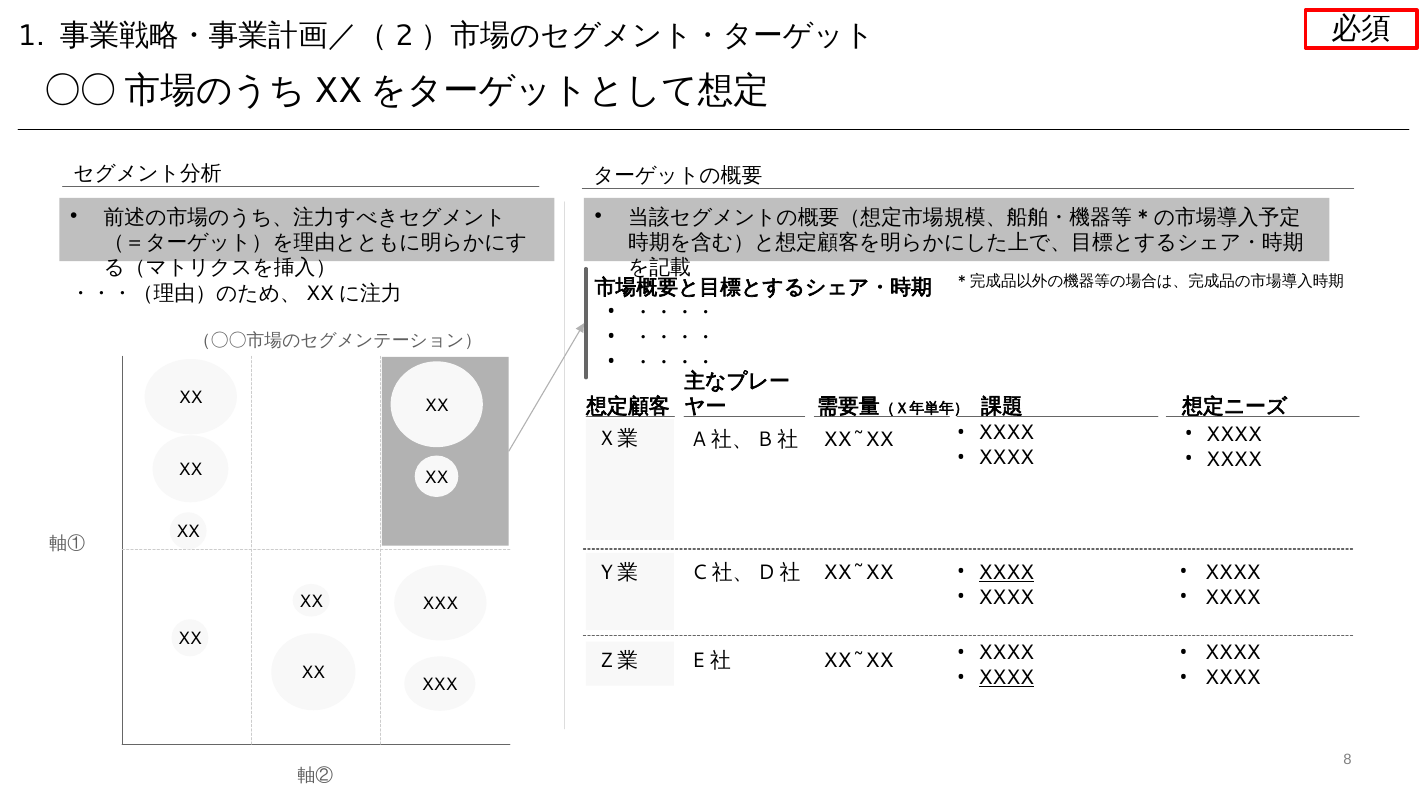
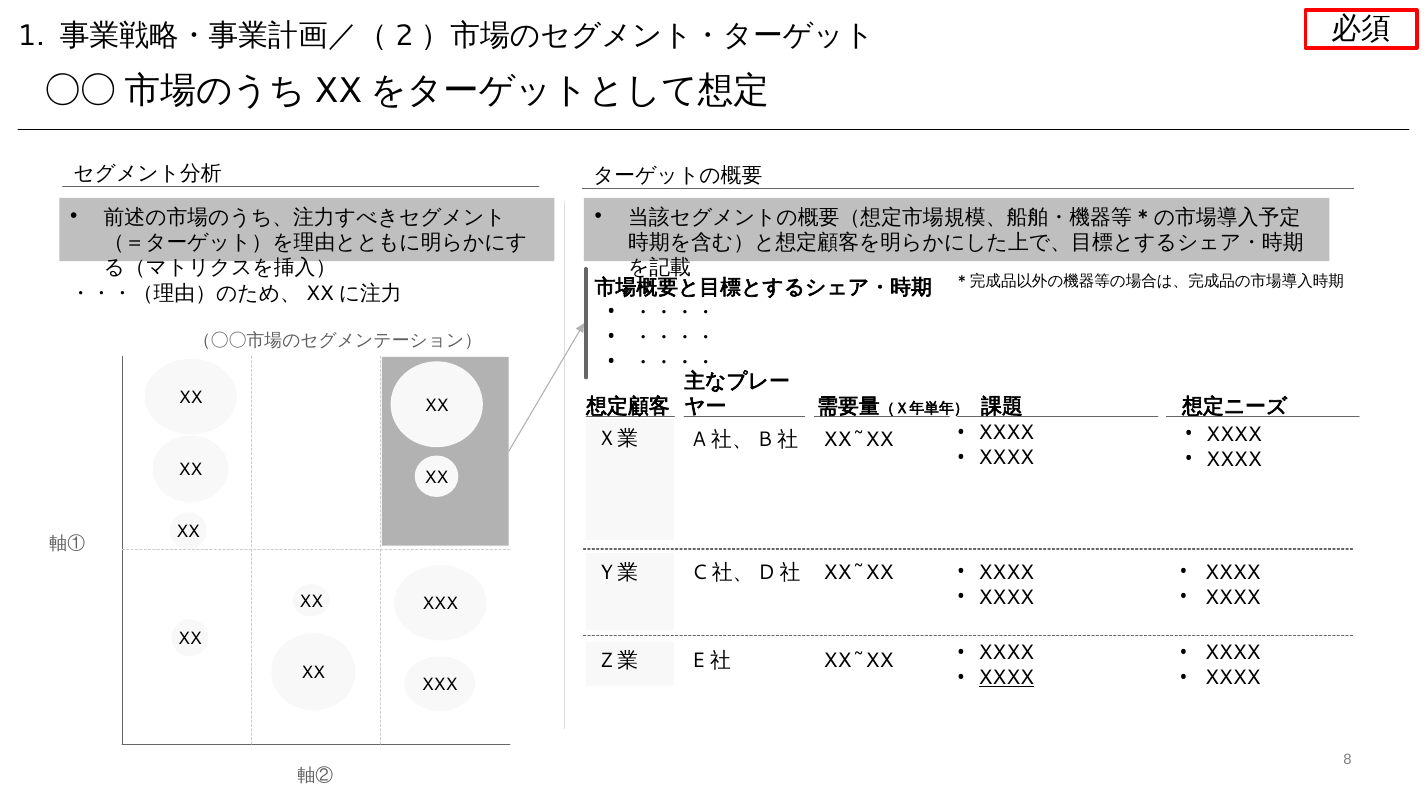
XXXX underline: present -> none (1006, 572)
